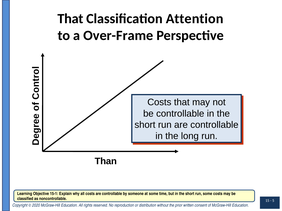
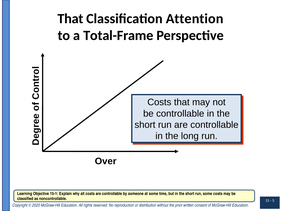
Over-Frame: Over-Frame -> Total-Frame (118, 36)
Than: Than -> Over (106, 162)
